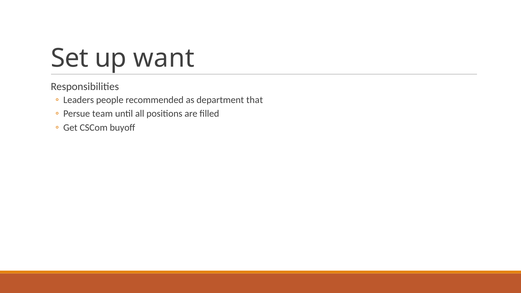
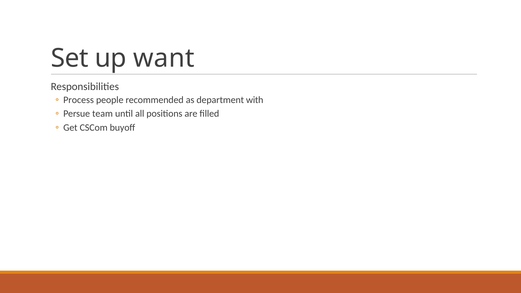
Leaders: Leaders -> Process (79, 100)
that: that -> with (255, 100)
